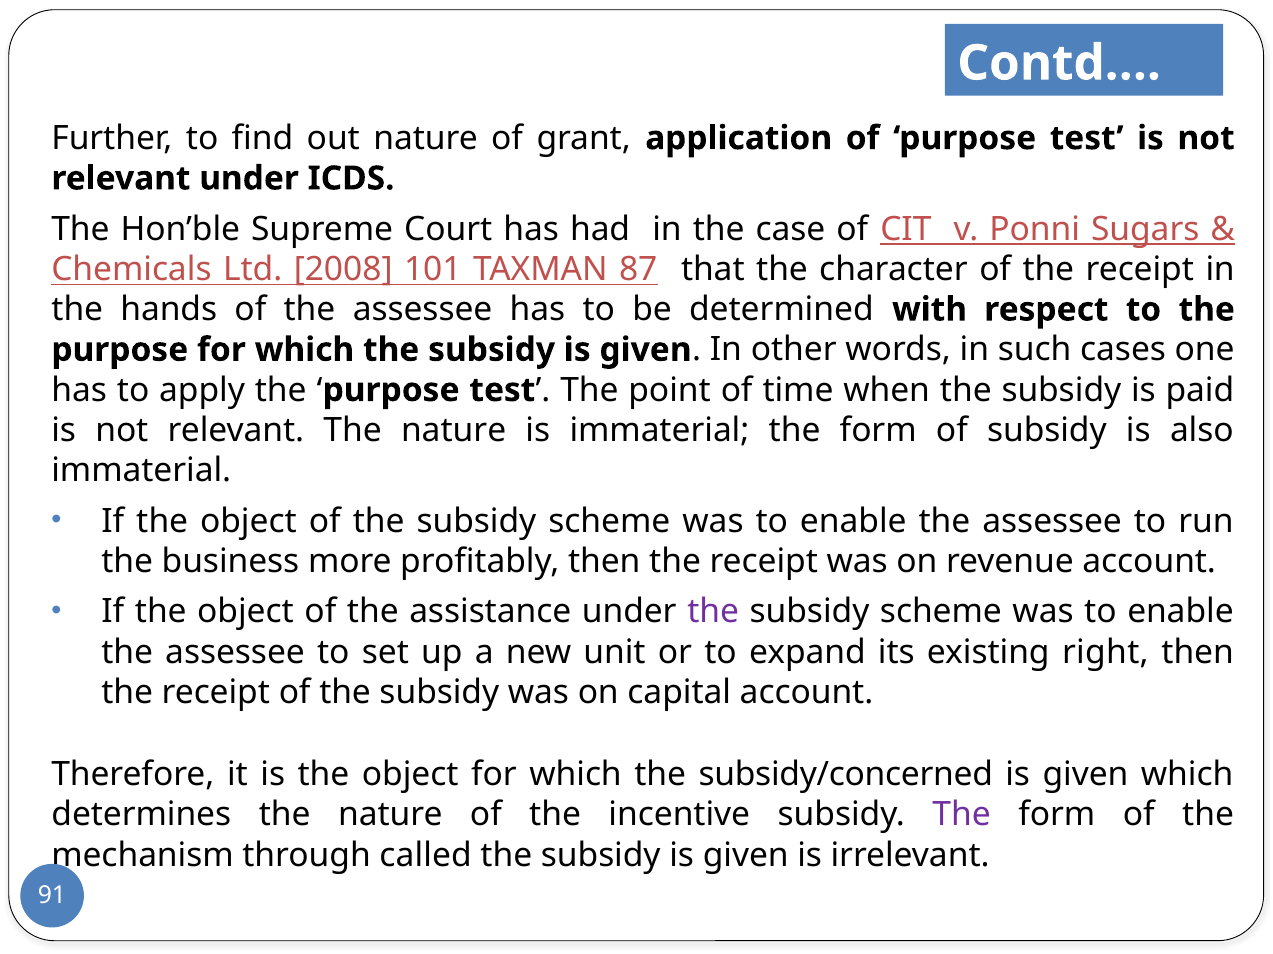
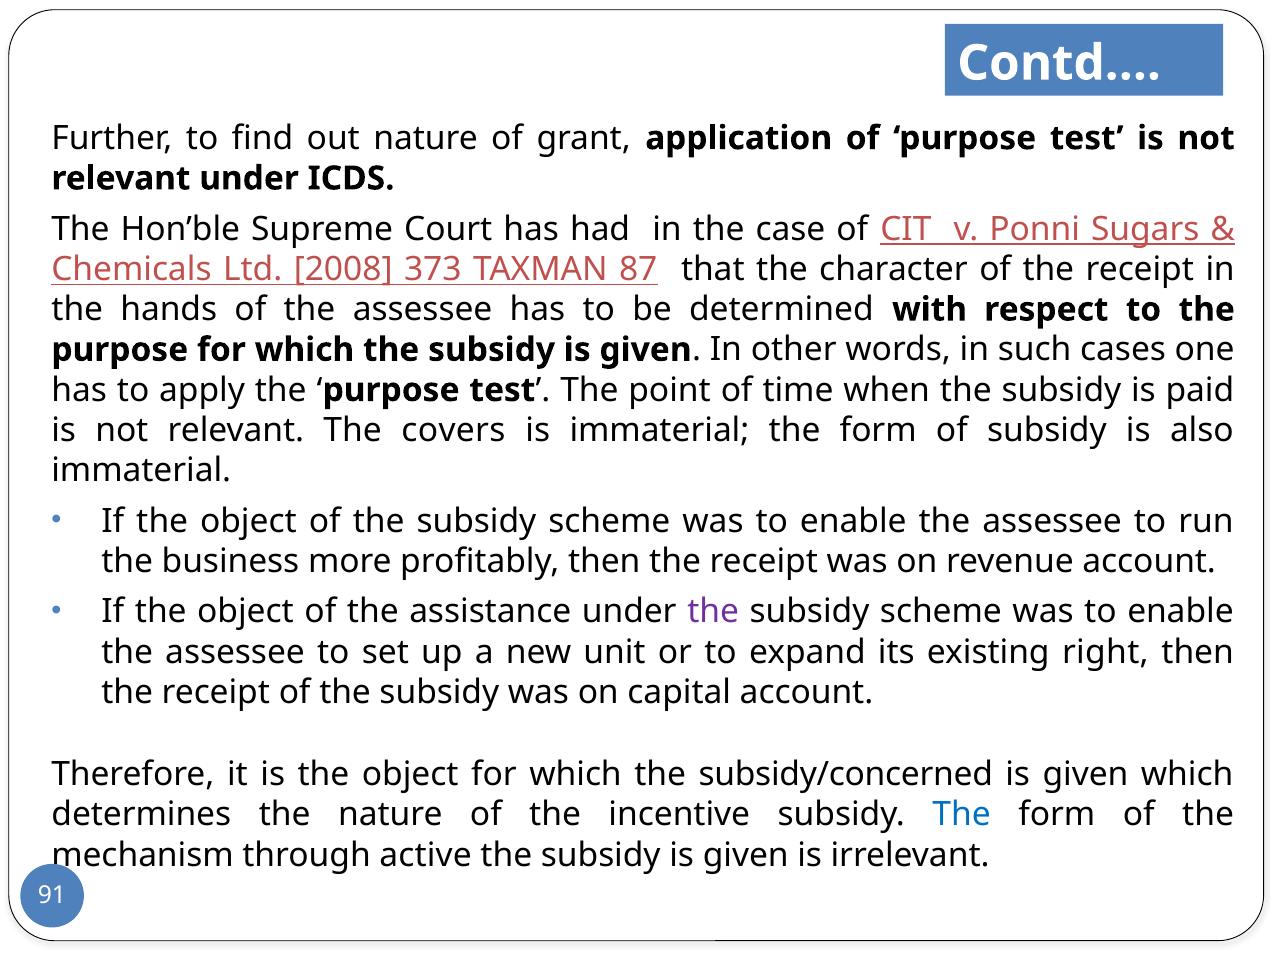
101: 101 -> 373 (433, 269)
relevant The nature: nature -> covers (453, 431)
The colour: purple -> blue (962, 815)
called: called -> active (426, 856)
